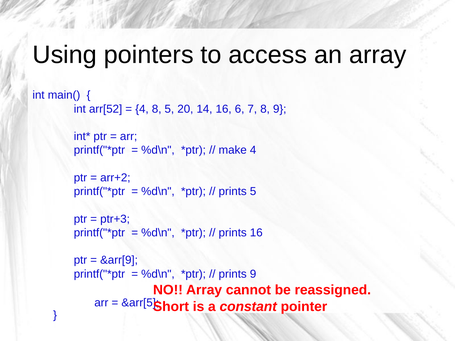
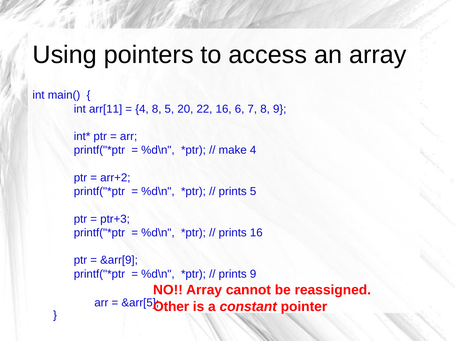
arr[52: arr[52 -> arr[11 (106, 109)
14: 14 -> 22 (204, 109)
Short: Short -> Other (171, 307)
